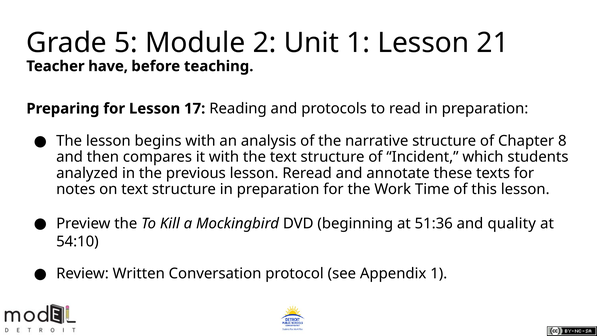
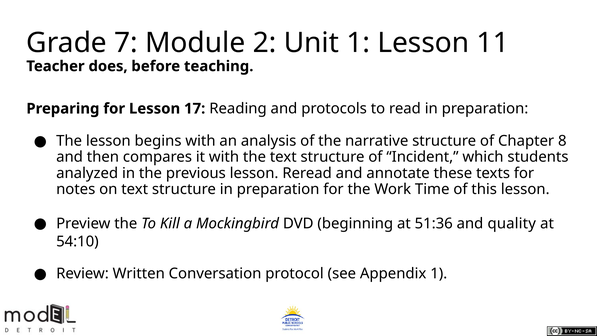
5: 5 -> 7 (126, 43)
21: 21 -> 11 (493, 43)
have: have -> does (108, 66)
